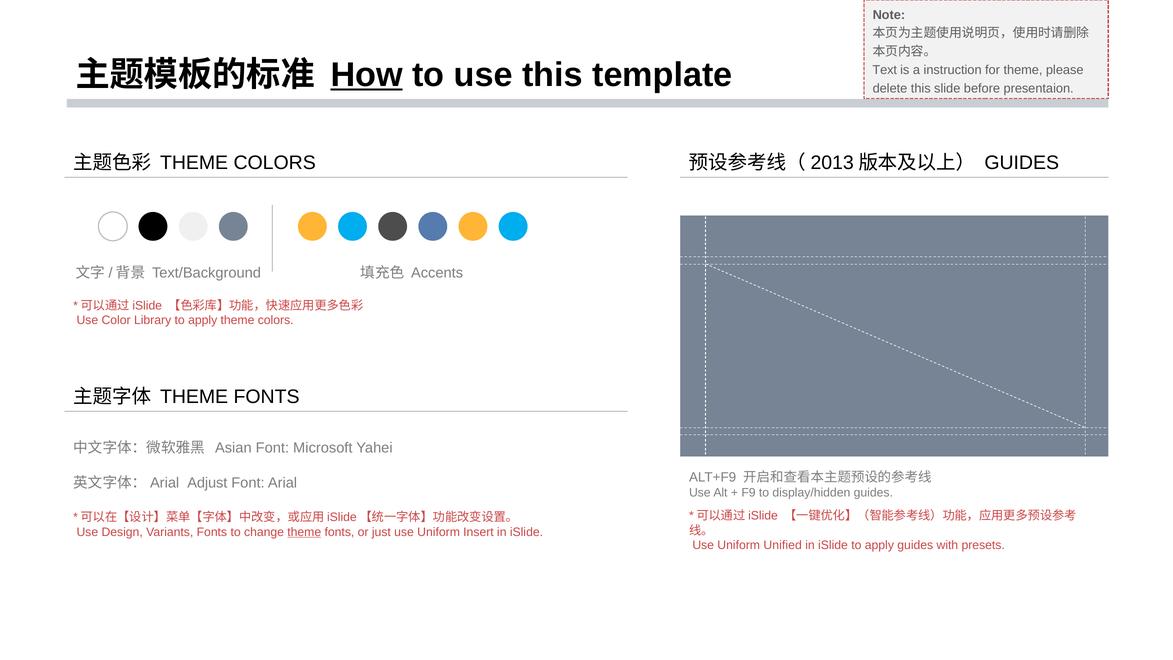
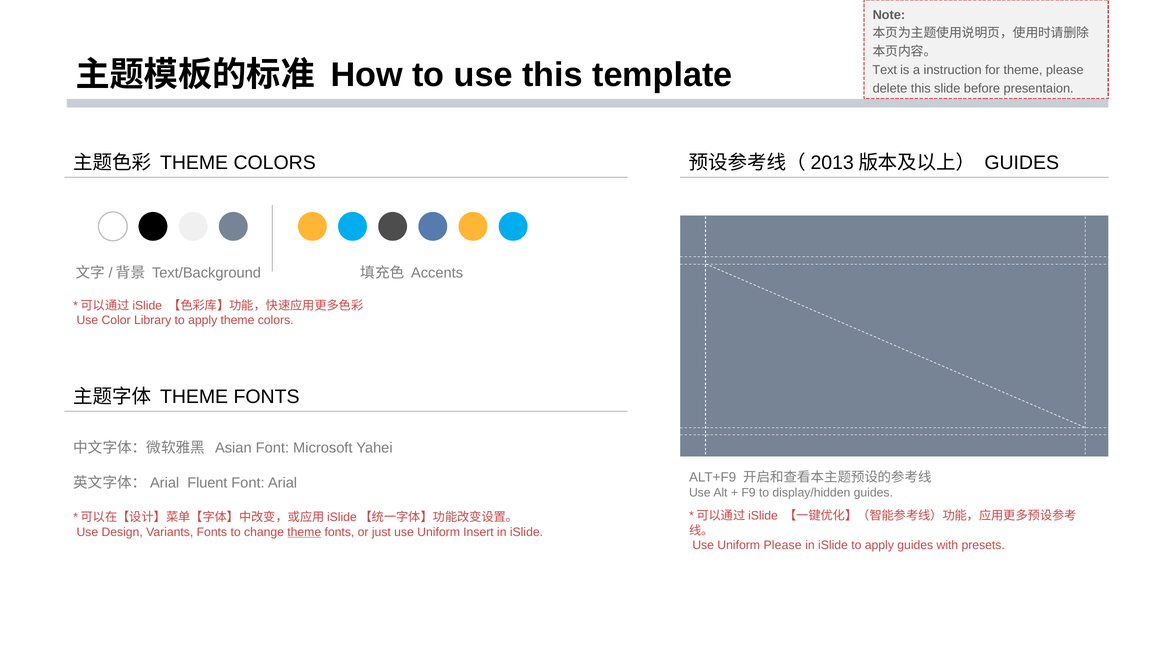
How underline: present -> none (367, 75)
Adjust: Adjust -> Fluent (207, 483)
Uniform Unified: Unified -> Please (783, 545)
